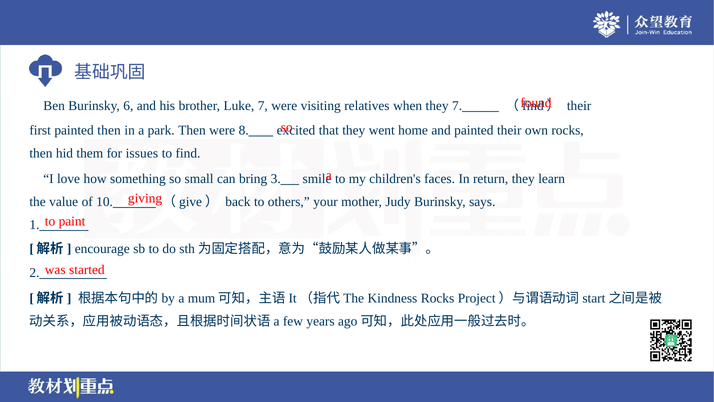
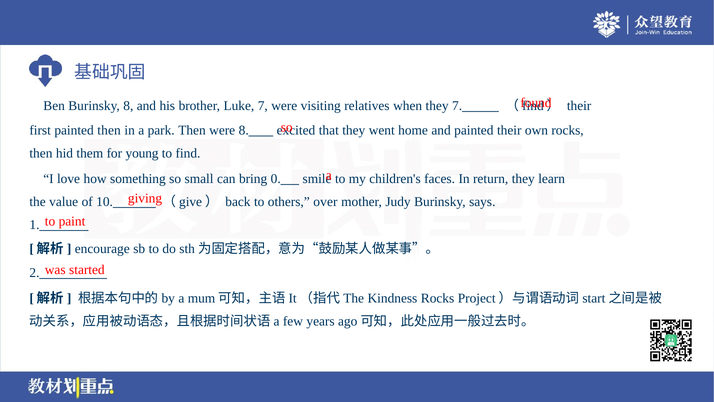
Burinsky 6: 6 -> 8 (128, 106)
issues: issues -> young (142, 153)
3: 3 -> 0 (276, 179)
your: your -> over (325, 202)
